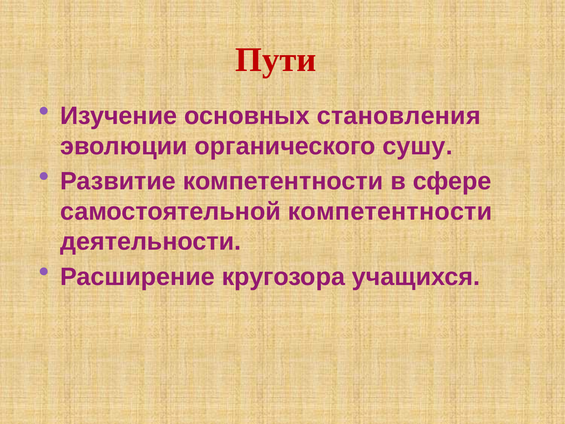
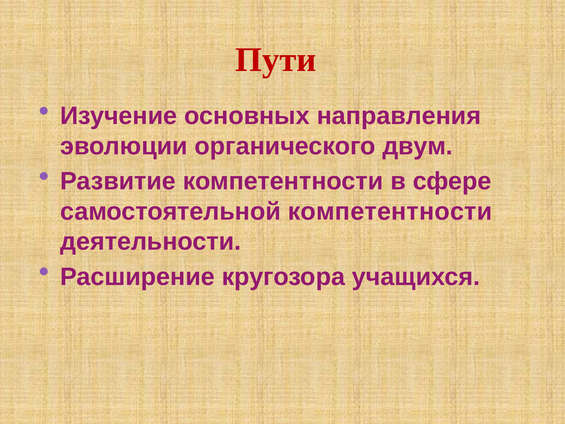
становления: становления -> направления (399, 116)
сушу: сушу -> двум (418, 146)
